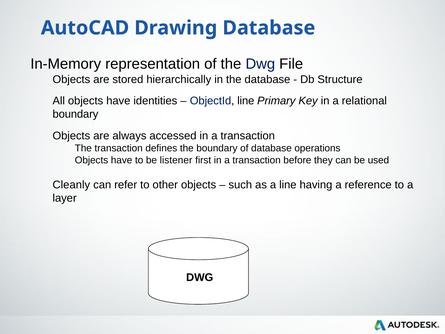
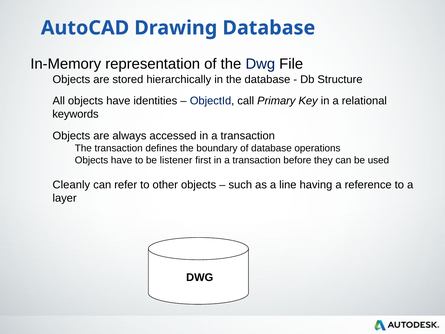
ObjectId line: line -> call (246, 101)
boundary: boundary -> keywords (75, 114)
